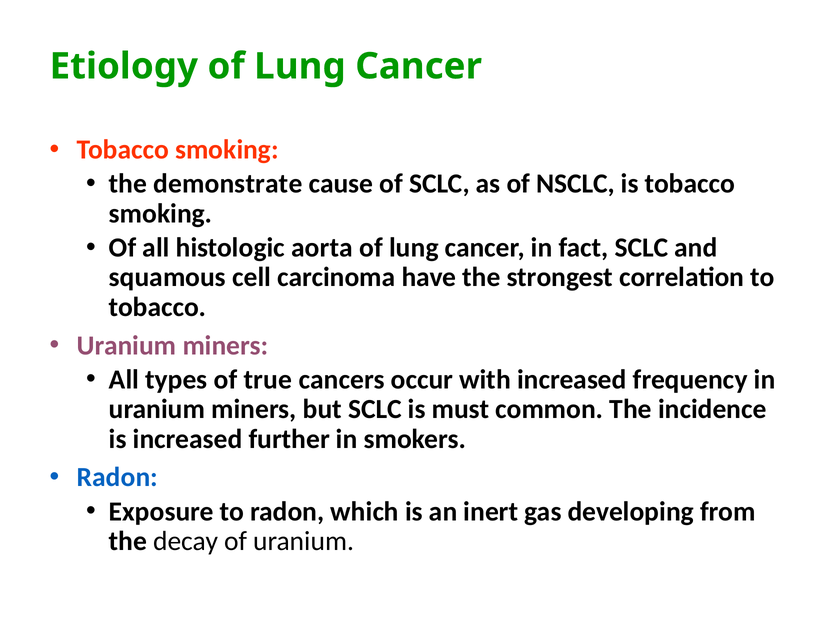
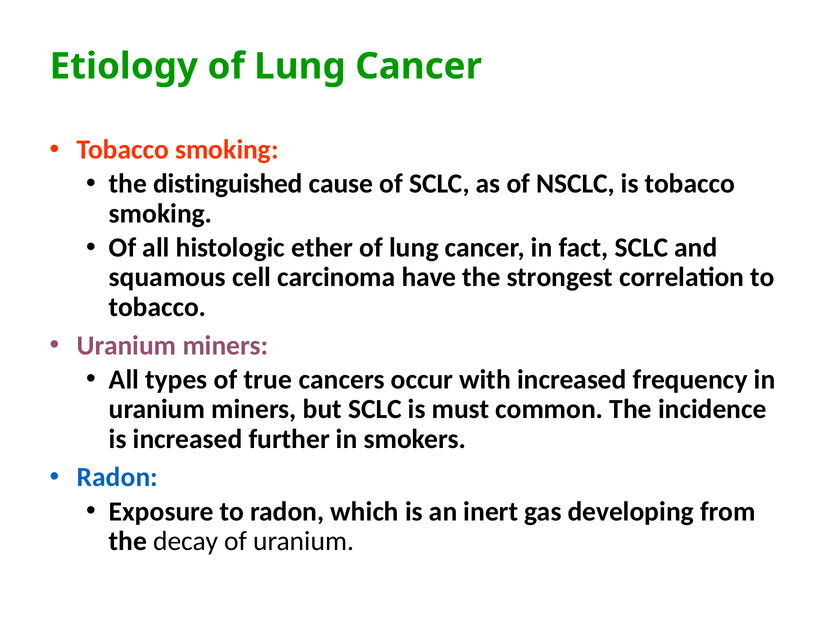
demonstrate: demonstrate -> distinguished (228, 184)
aorta: aorta -> ether (322, 247)
